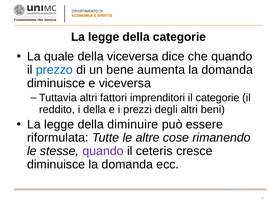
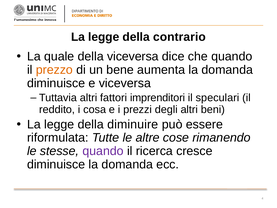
della categorie: categorie -> contrario (179, 37)
prezzo colour: blue -> orange (54, 70)
il categorie: categorie -> speculari (218, 98)
i della: della -> cosa (95, 109)
ceteris: ceteris -> ricerca (154, 151)
